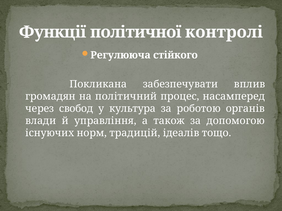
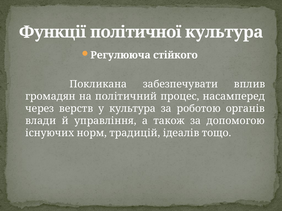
політичної контролі: контролі -> культура (224, 32)
свобод: свобод -> верств (76, 109)
